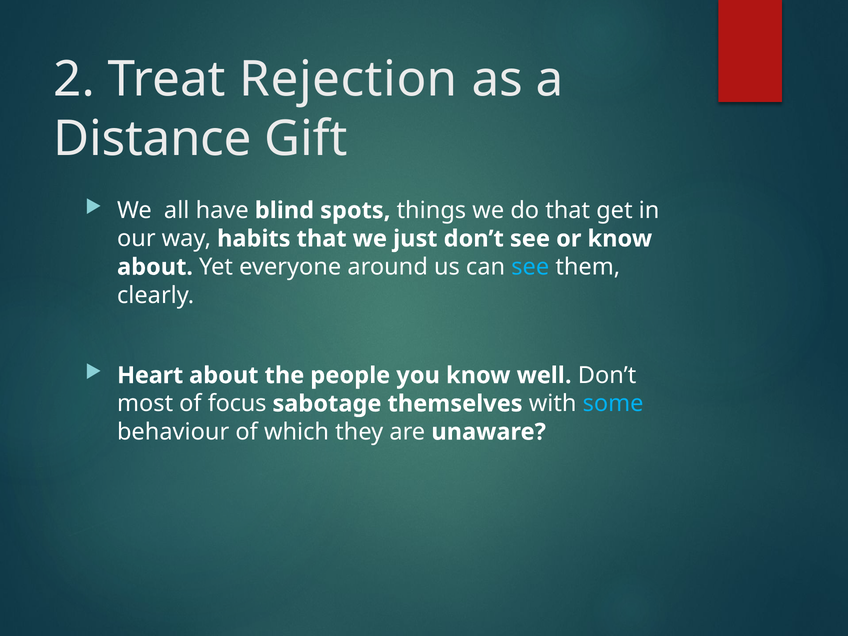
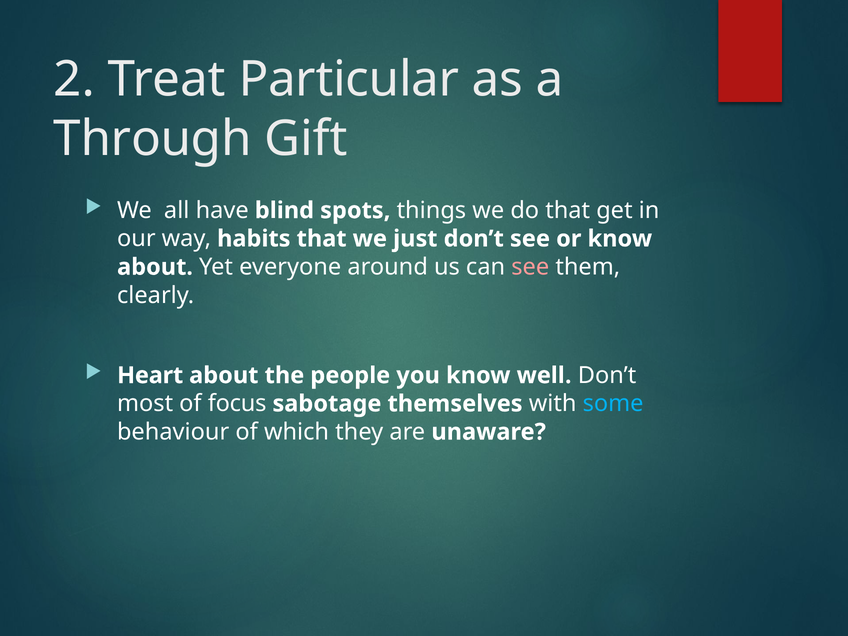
Rejection: Rejection -> Particular (349, 79)
Distance: Distance -> Through (153, 139)
see colour: light blue -> pink (530, 267)
